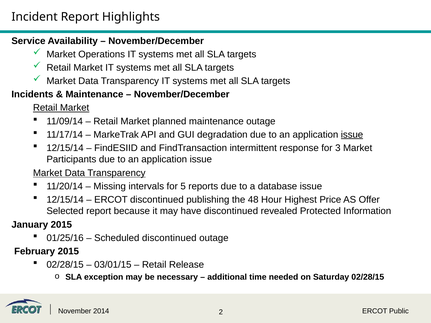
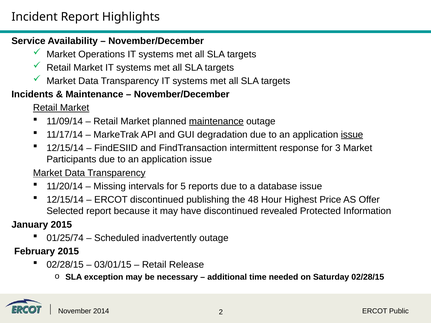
maintenance underline: none -> present (216, 121)
01/25/16: 01/25/16 -> 01/25/74 (65, 238)
Scheduled discontinued: discontinued -> inadvertently (169, 238)
